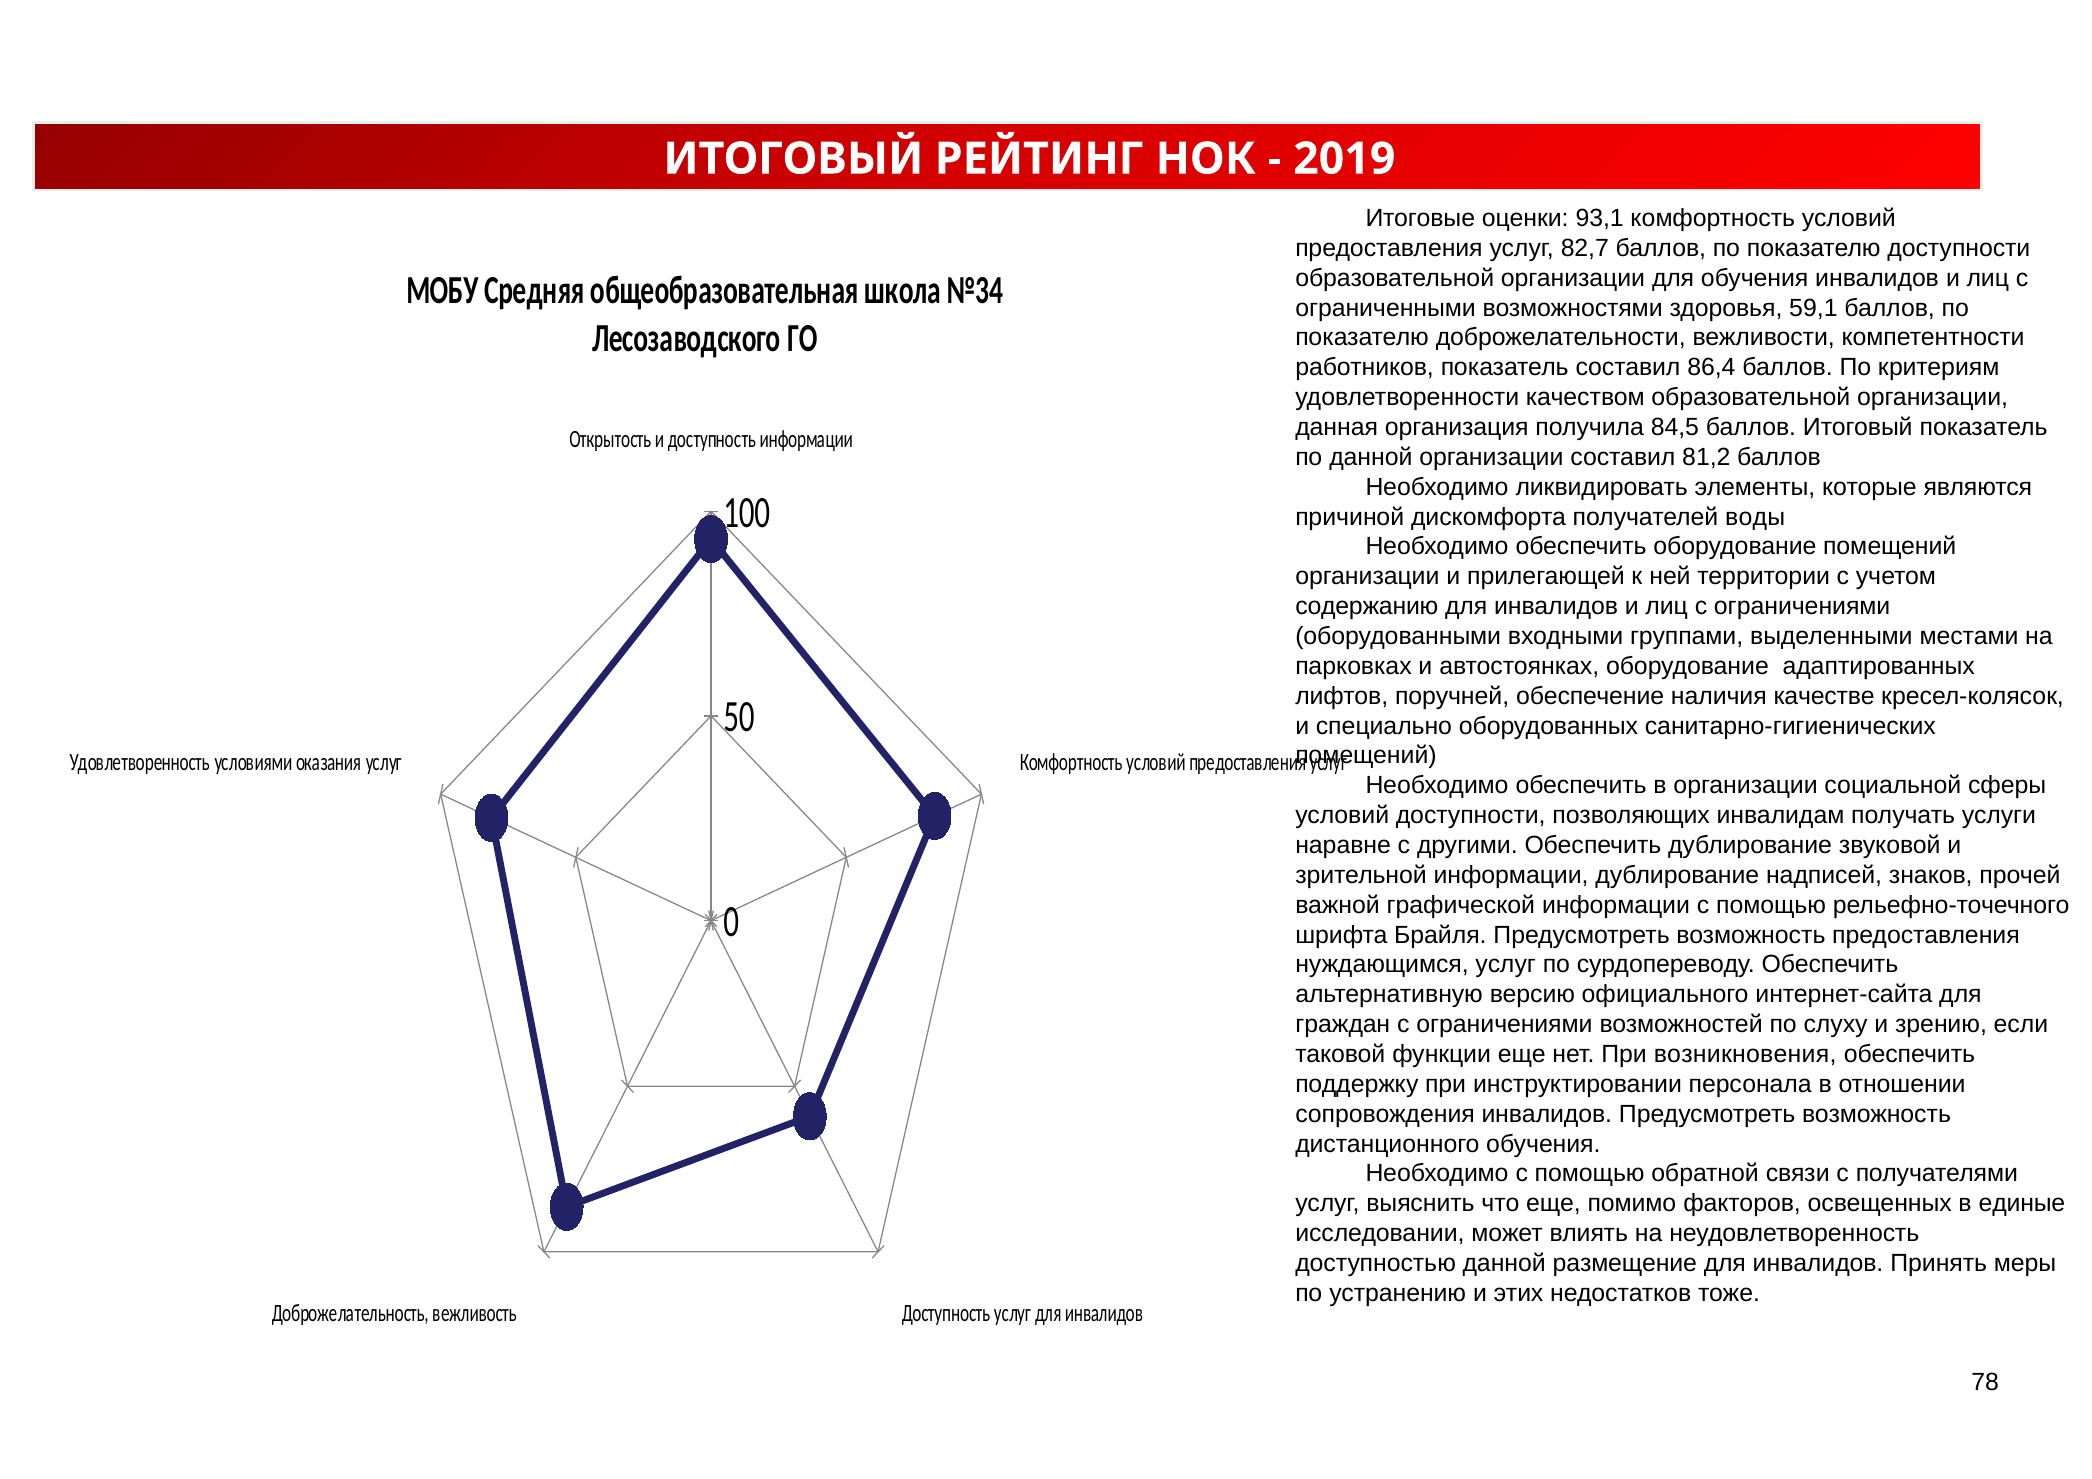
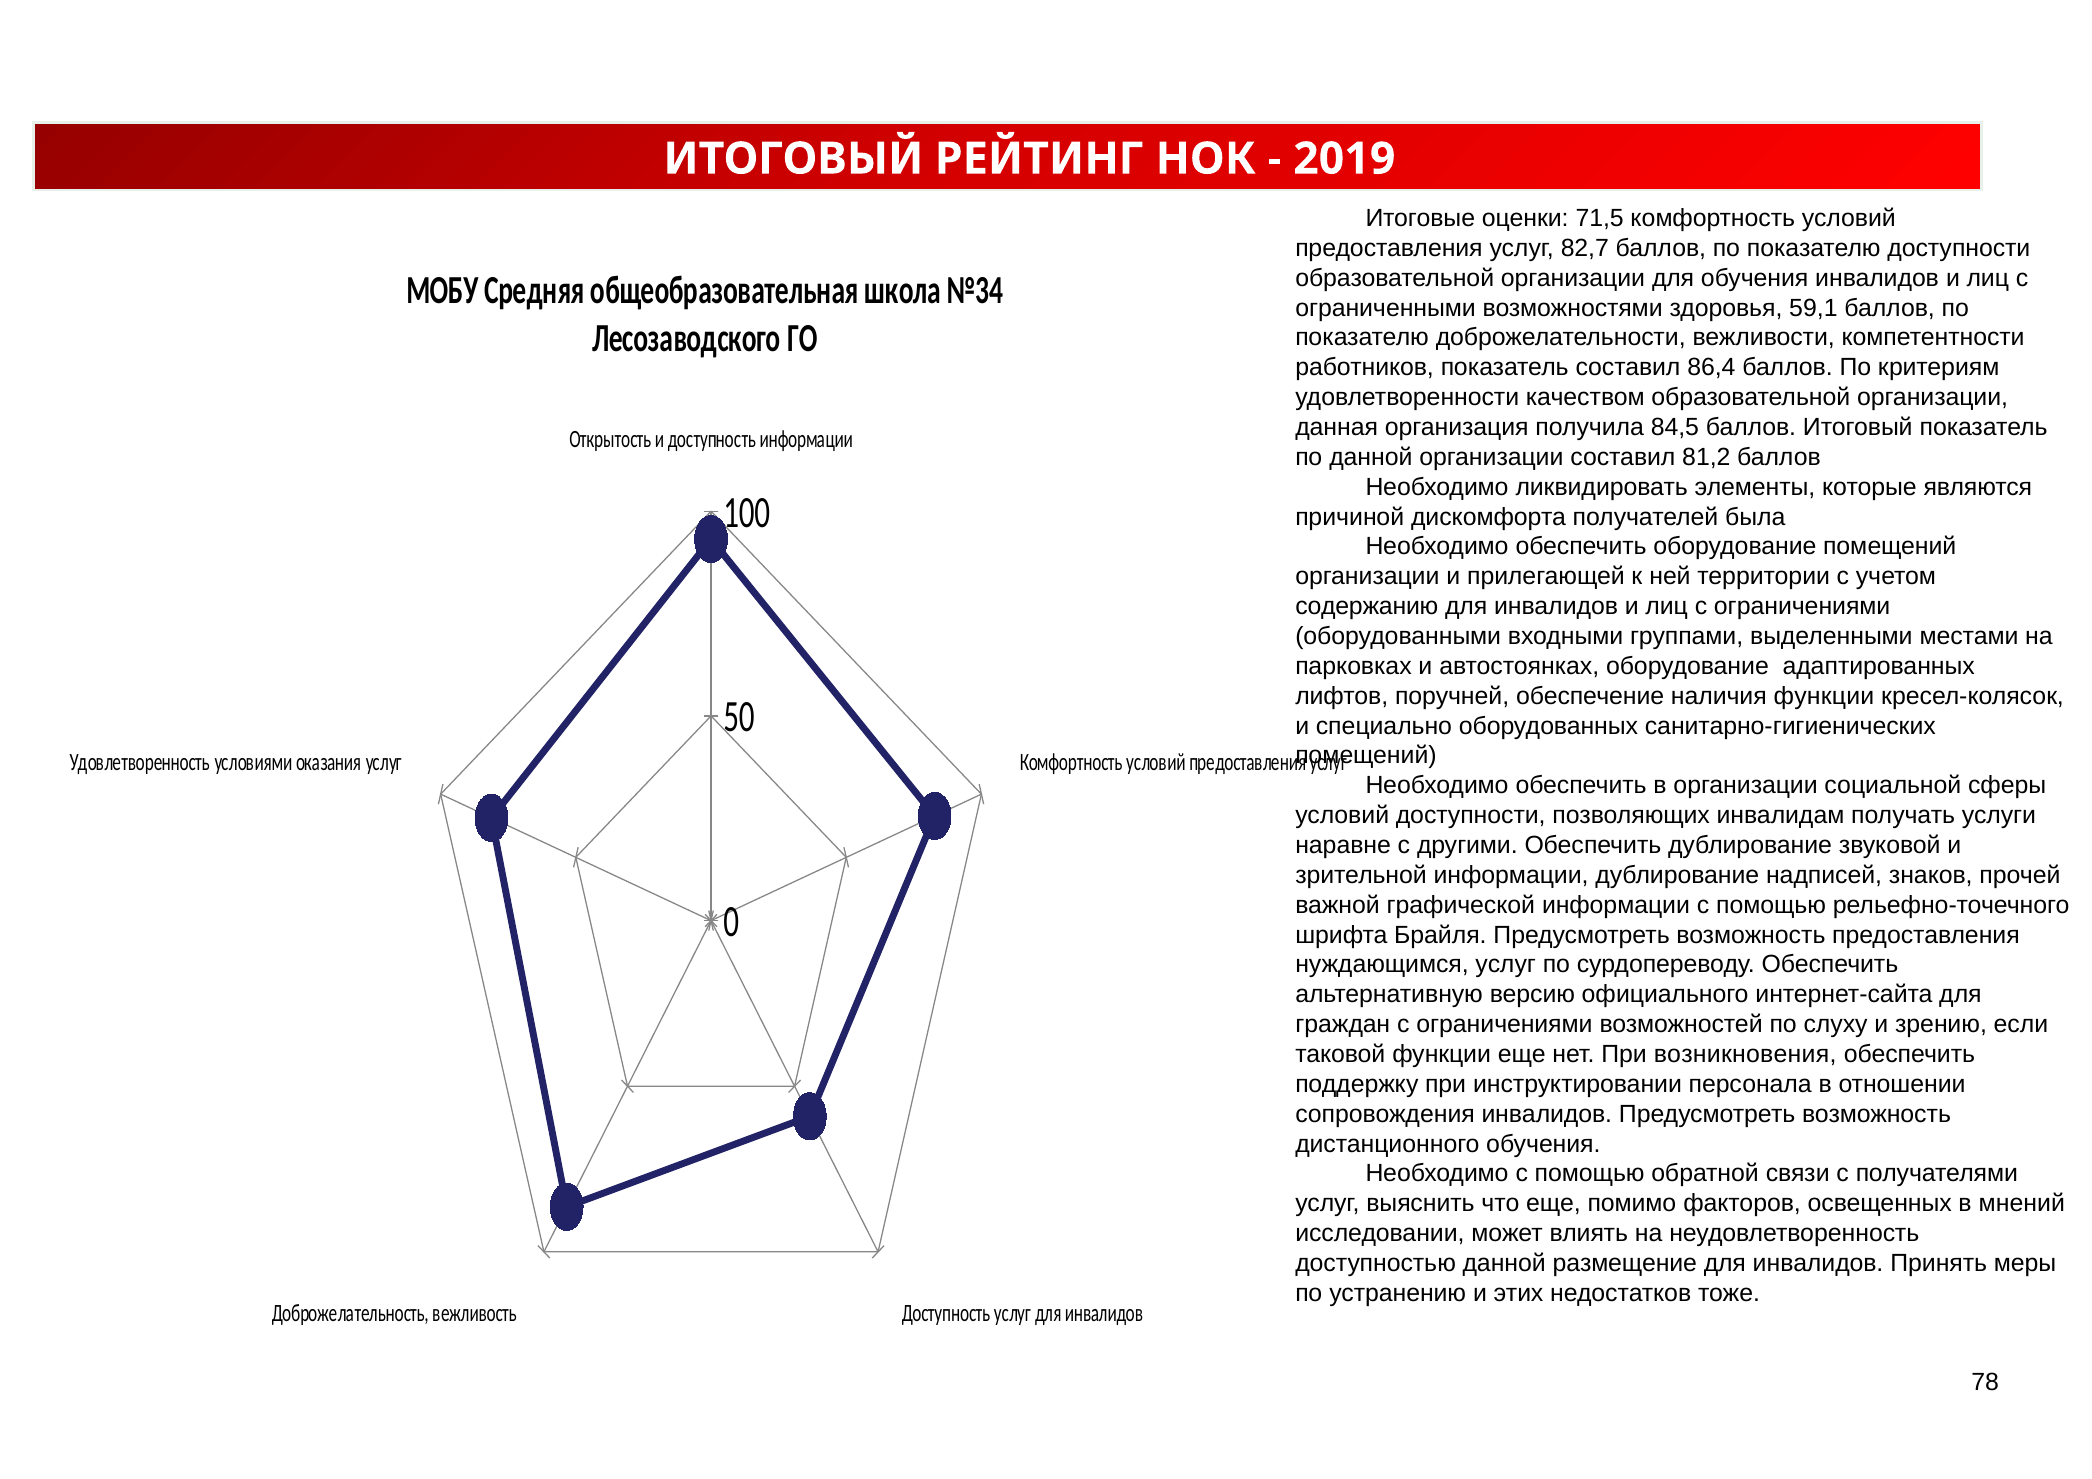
93,1: 93,1 -> 71,5 (1600, 218)
воды: воды -> была (1755, 517)
наличия качестве: качестве -> функции (1824, 696)
единые: единые -> мнений (2022, 1204)
